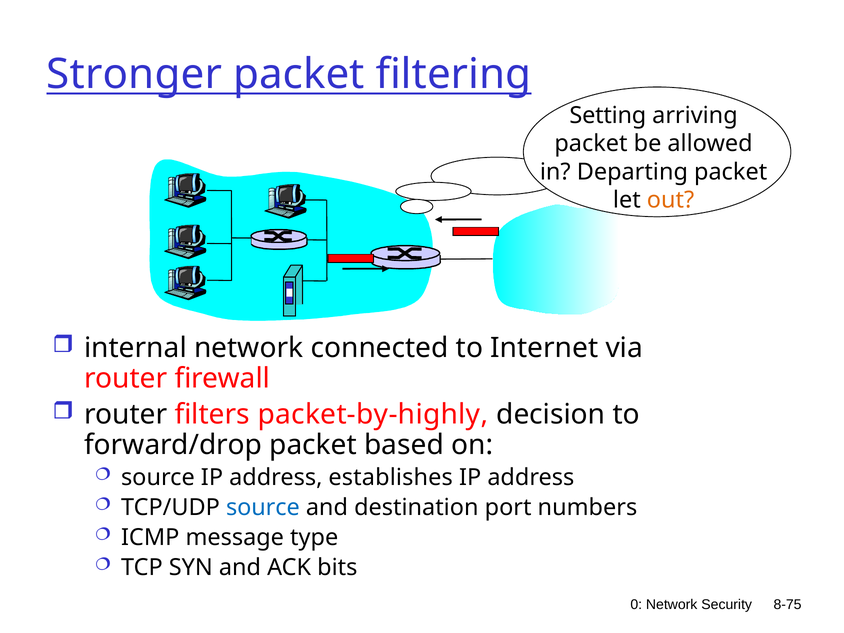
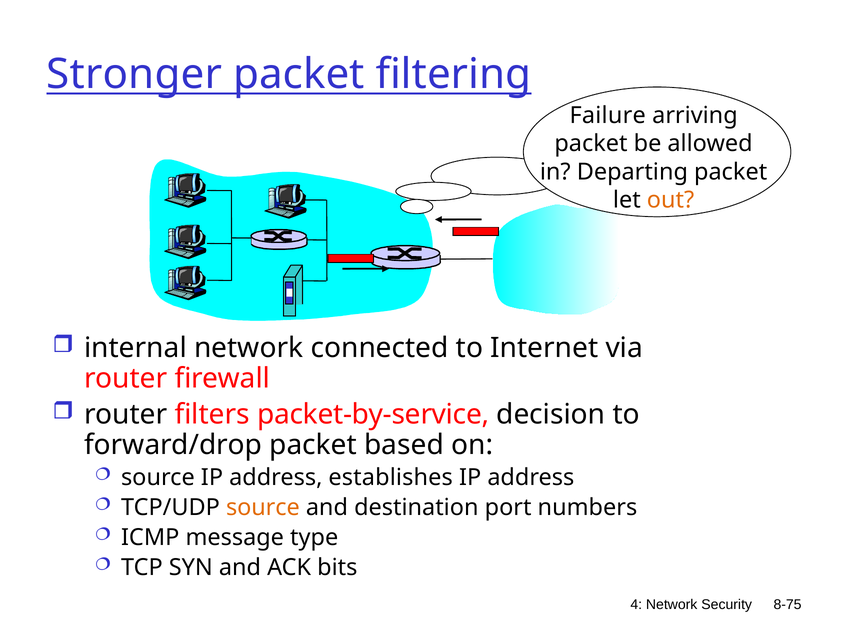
Setting: Setting -> Failure (608, 116)
packet-by-highly: packet-by-highly -> packet-by-service (373, 414)
source colour: blue -> orange (263, 507)
0: 0 -> 4 (636, 604)
